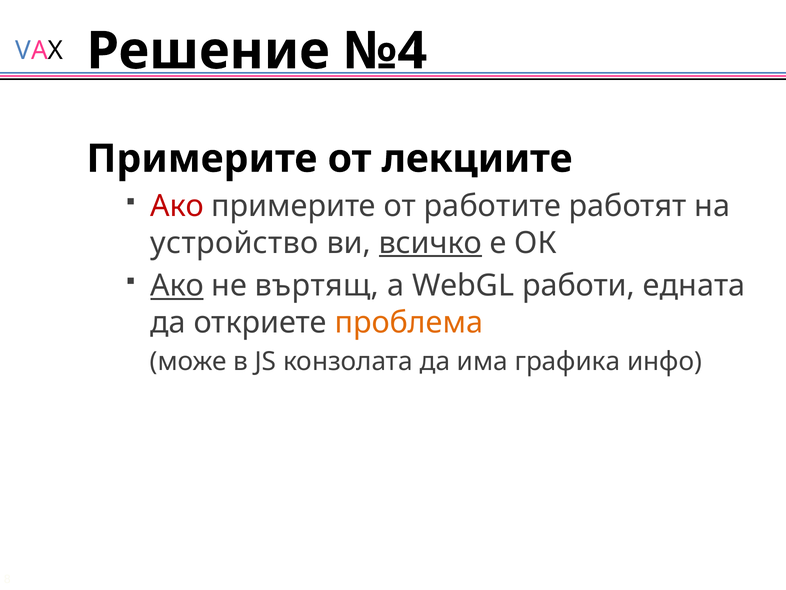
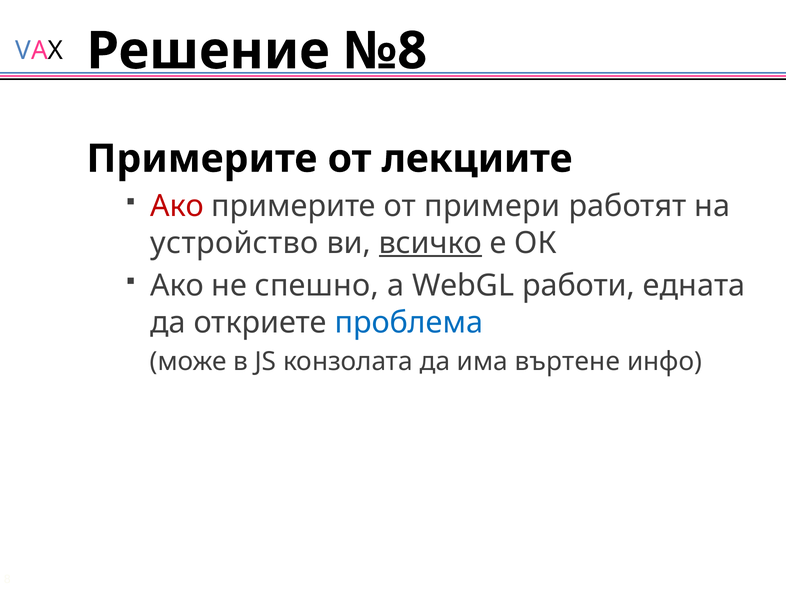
№4: №4 -> №8 (385, 51)
работите: работите -> примери (492, 206)
Ако underline: present -> none (177, 286)
въртящ: въртящ -> спешно (317, 286)
проблема colour: orange -> blue (409, 322)
графика: графика -> въртене (567, 361)
